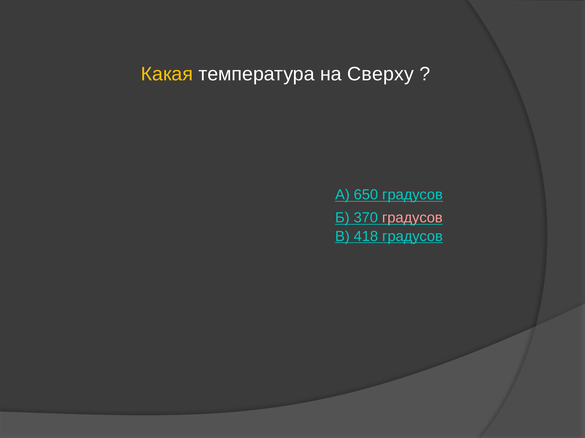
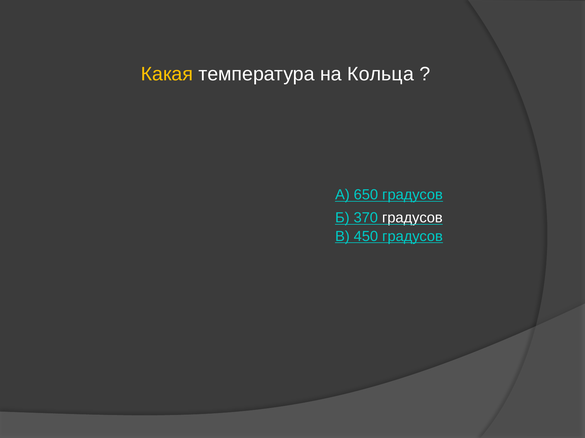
Сверху: Сверху -> Кольца (381, 74)
градусов colour: pink -> white (412, 218)
418: 418 -> 450 (366, 237)
